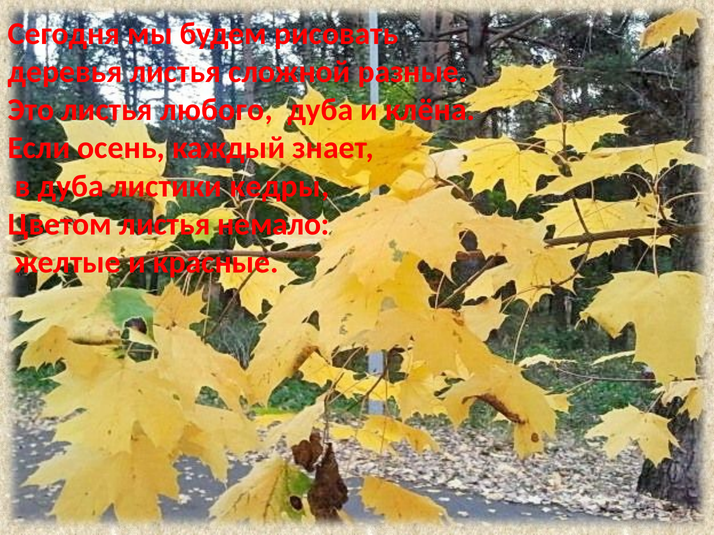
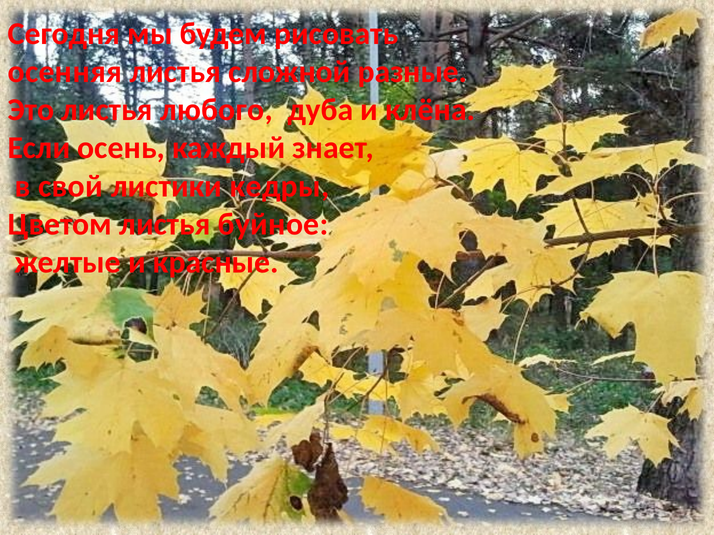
деревья: деревья -> осенняя (65, 72)
в дуба: дуба -> свой (71, 186)
немало: немало -> буйное (273, 224)
